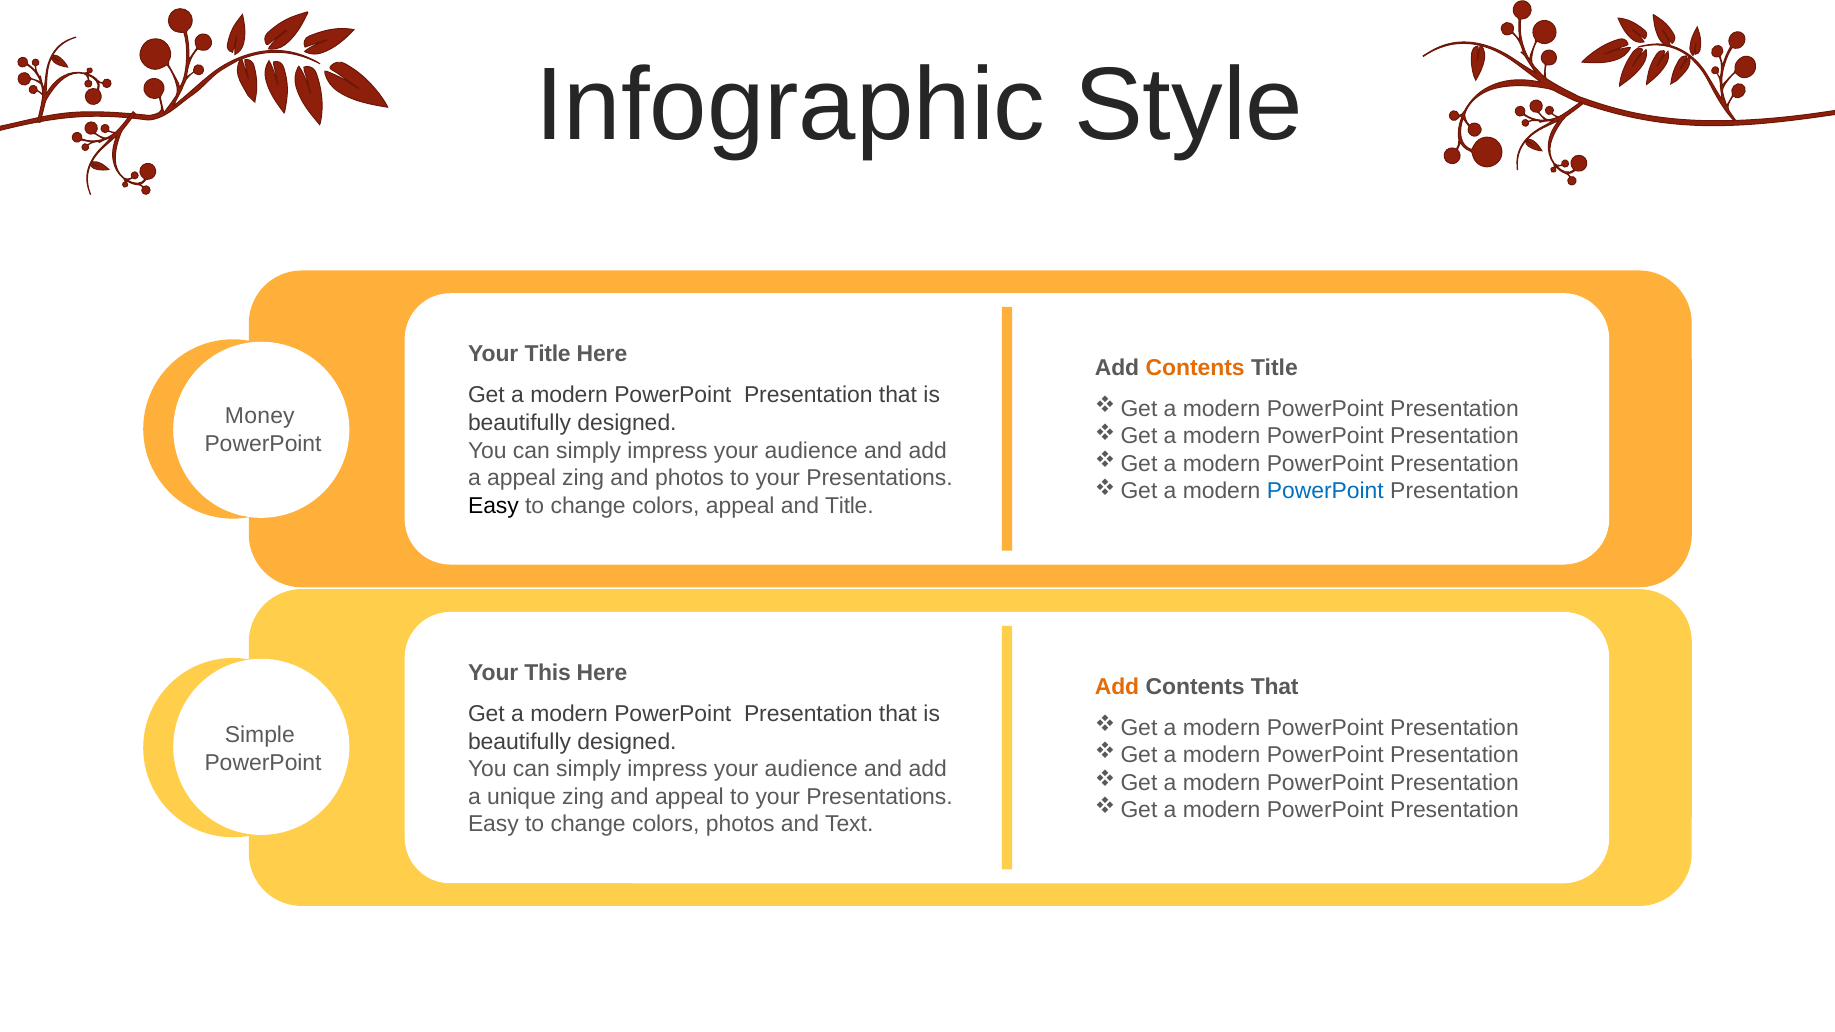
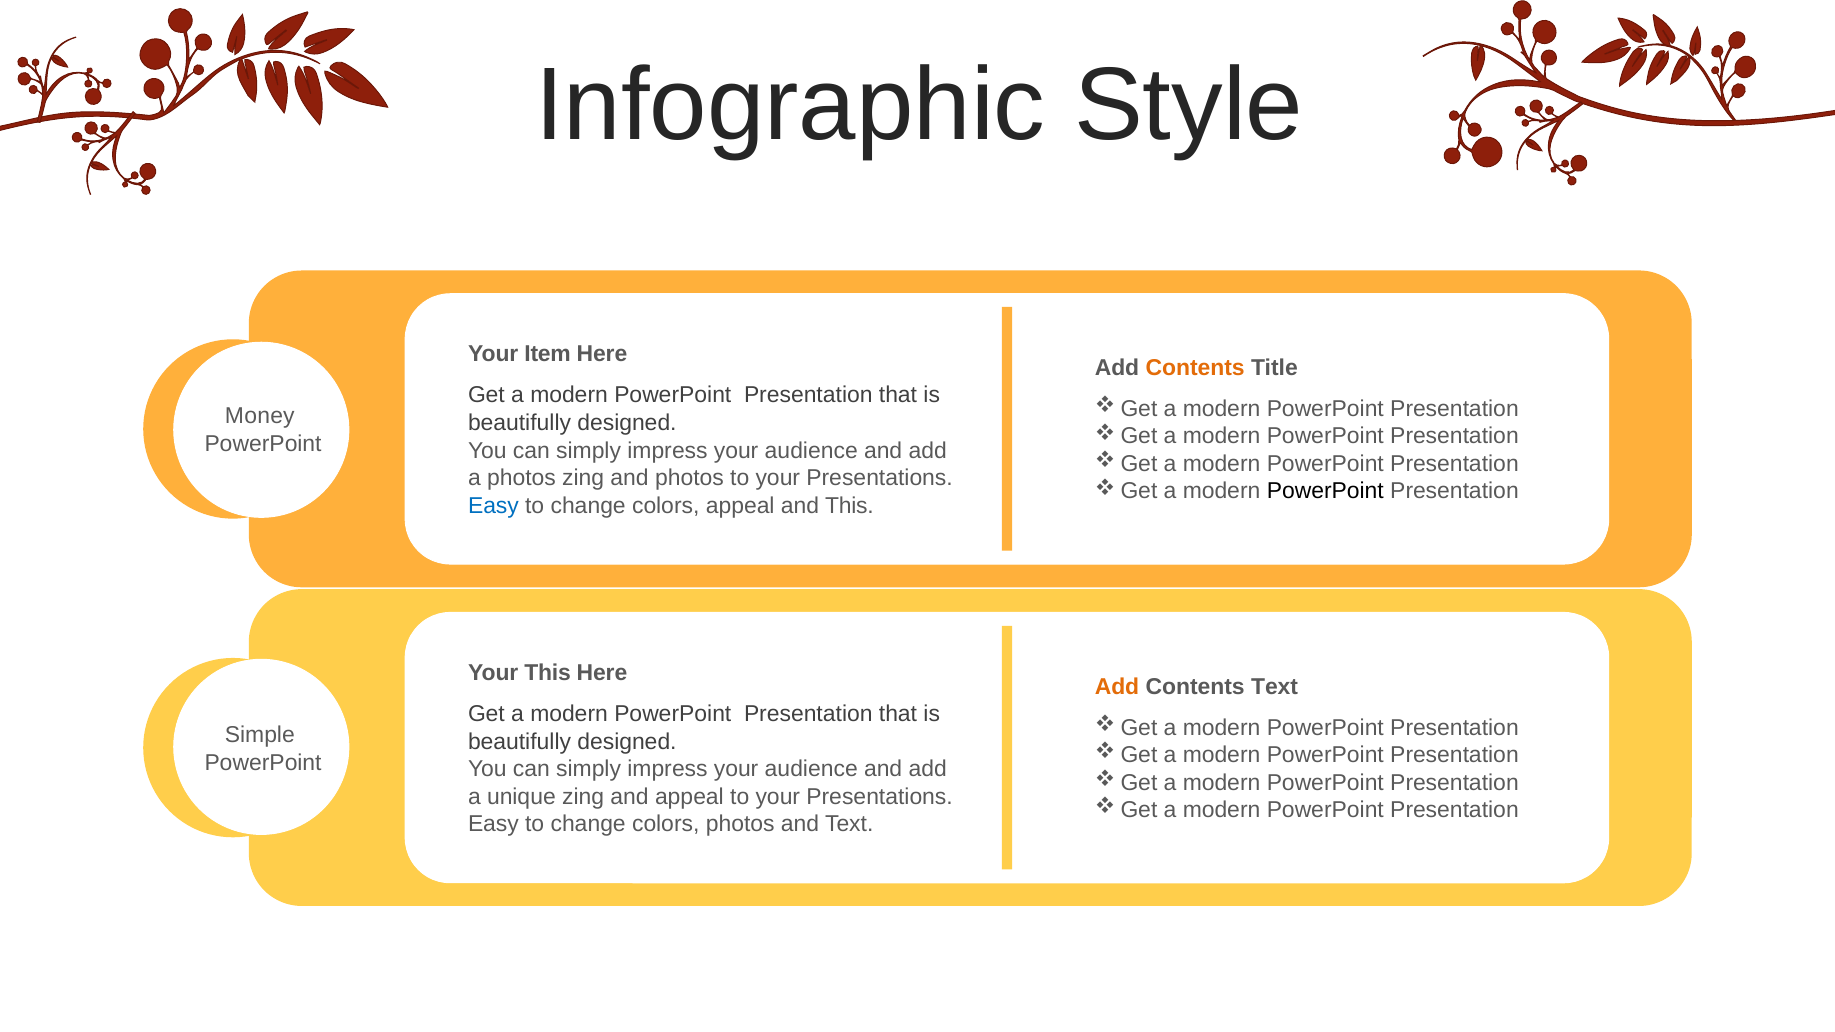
Your Title: Title -> Item (548, 354)
a appeal: appeal -> photos (521, 478)
PowerPoint colour: blue -> black (1325, 491)
Easy colour: black -> blue (493, 506)
and Title: Title -> This (849, 506)
Contents That: That -> Text (1275, 687)
